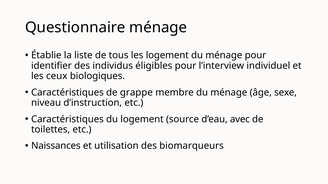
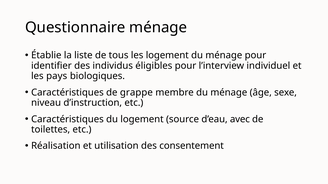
ceux: ceux -> pays (57, 76)
Naissances: Naissances -> Réalisation (56, 146)
biomarqueurs: biomarqueurs -> consentement (192, 146)
